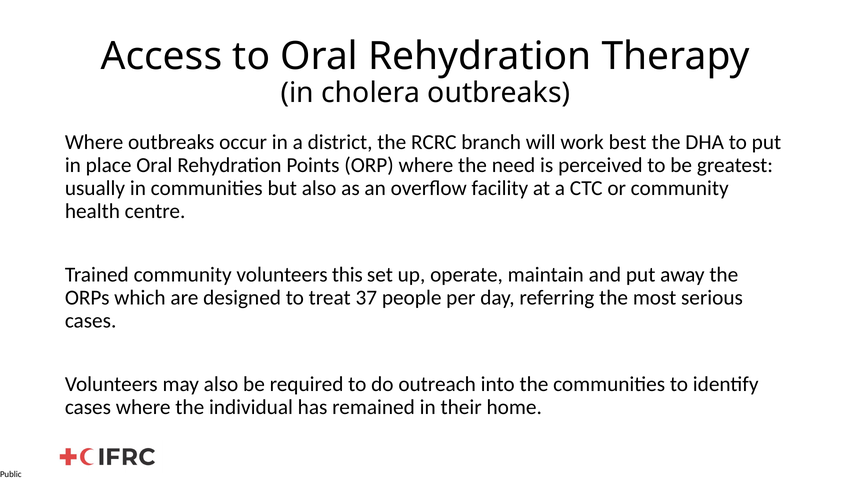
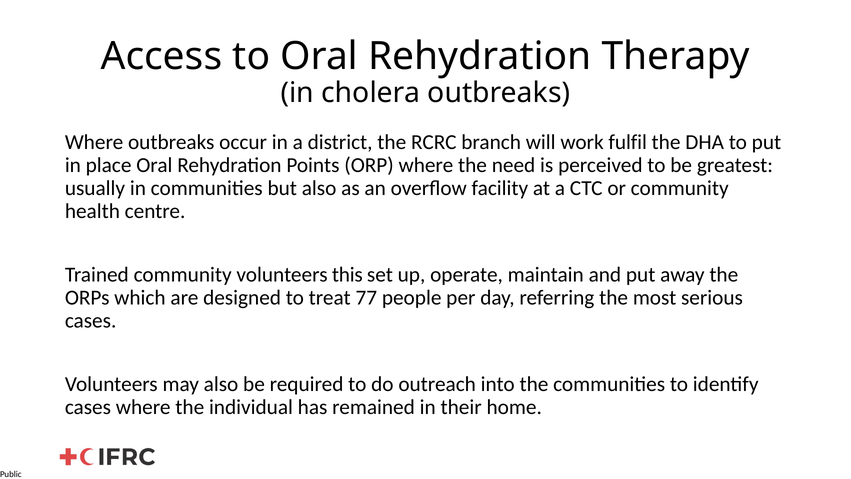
best: best -> fulfil (628, 142)
37: 37 -> 77 (366, 298)
